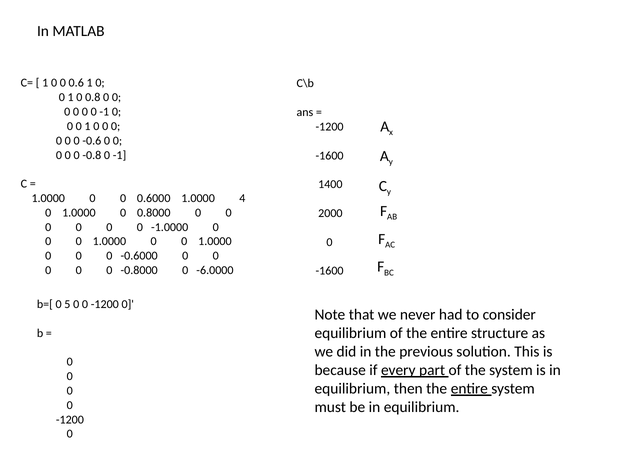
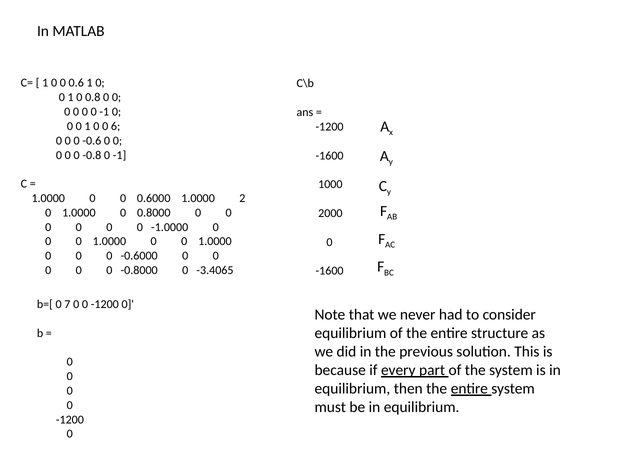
1 0 0 0: 0 -> 6 (116, 126)
1400: 1400 -> 1000 (330, 184)
4: 4 -> 2 (242, 198)
-6.0000: -6.0000 -> -3.4065 (215, 270)
5: 5 -> 7 (67, 304)
